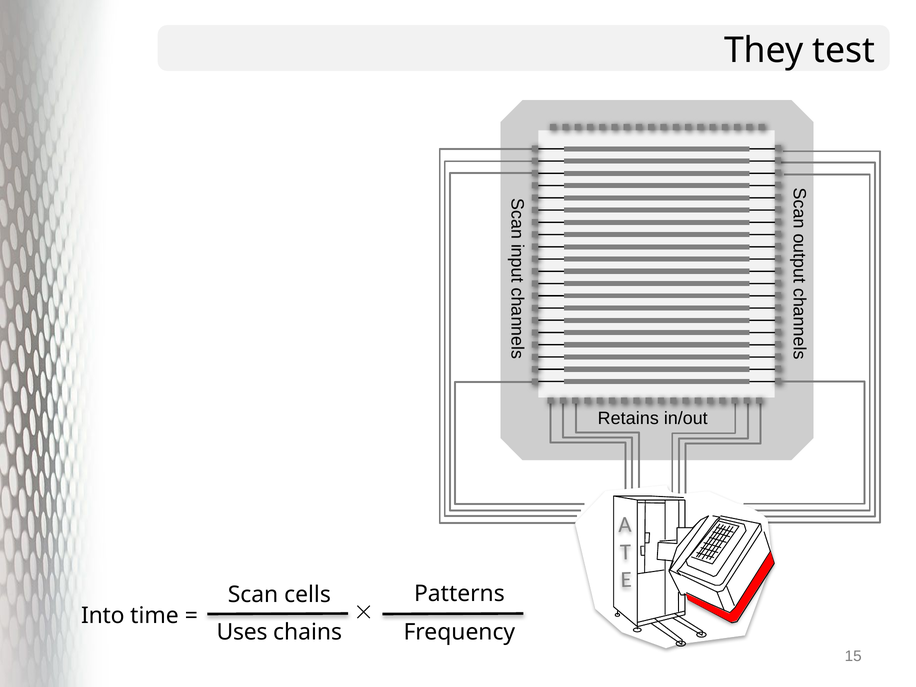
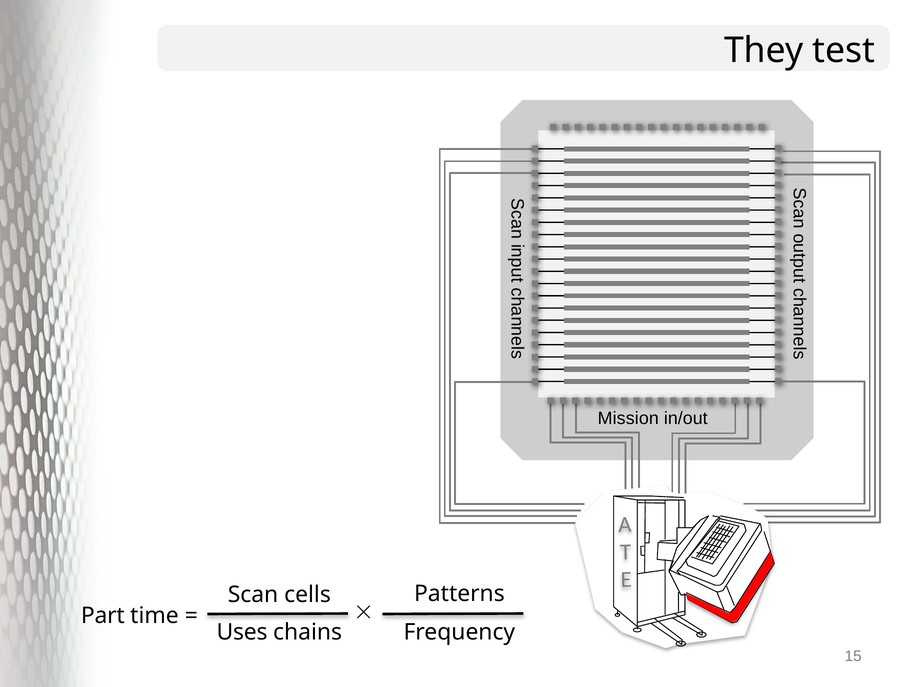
Retains: Retains -> Mission (628, 418)
Into: Into -> Part (103, 616)
